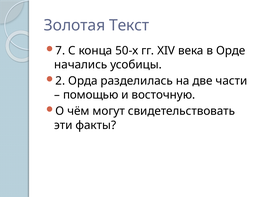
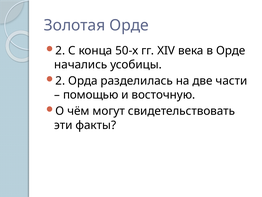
Золотая Текст: Текст -> Орде (129, 25)
7: 7 -> 2 (60, 51)
